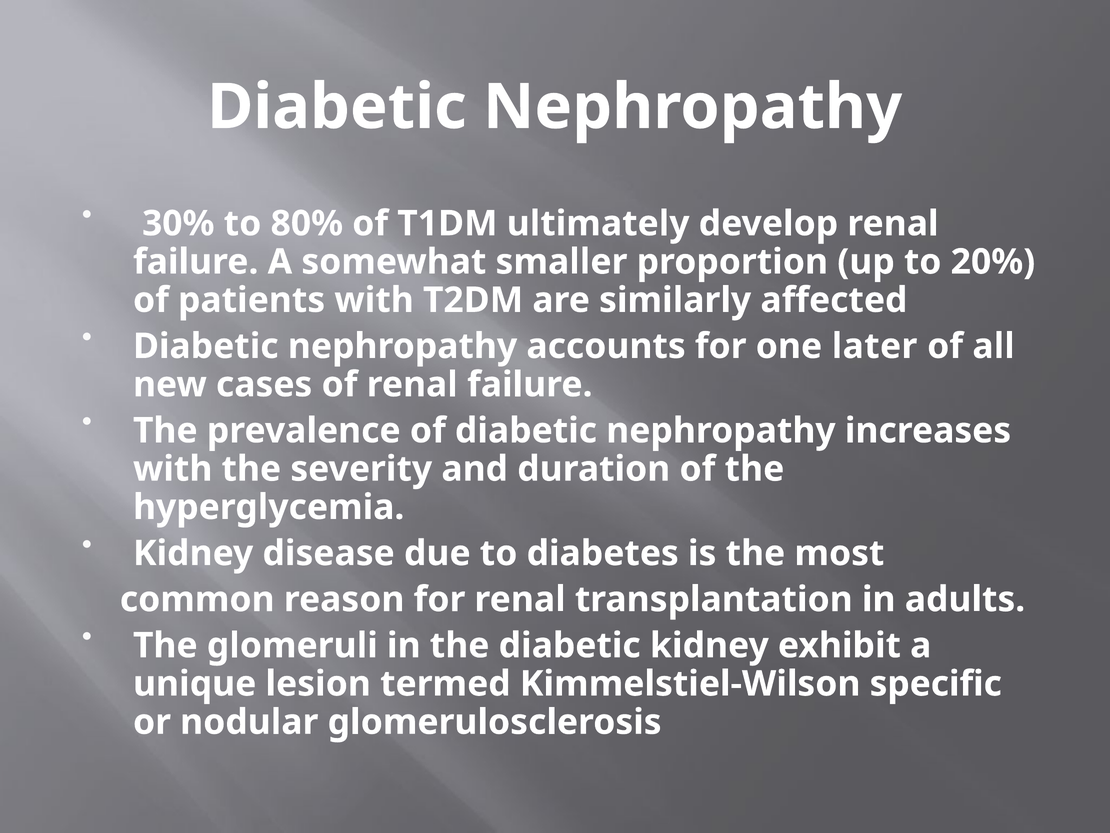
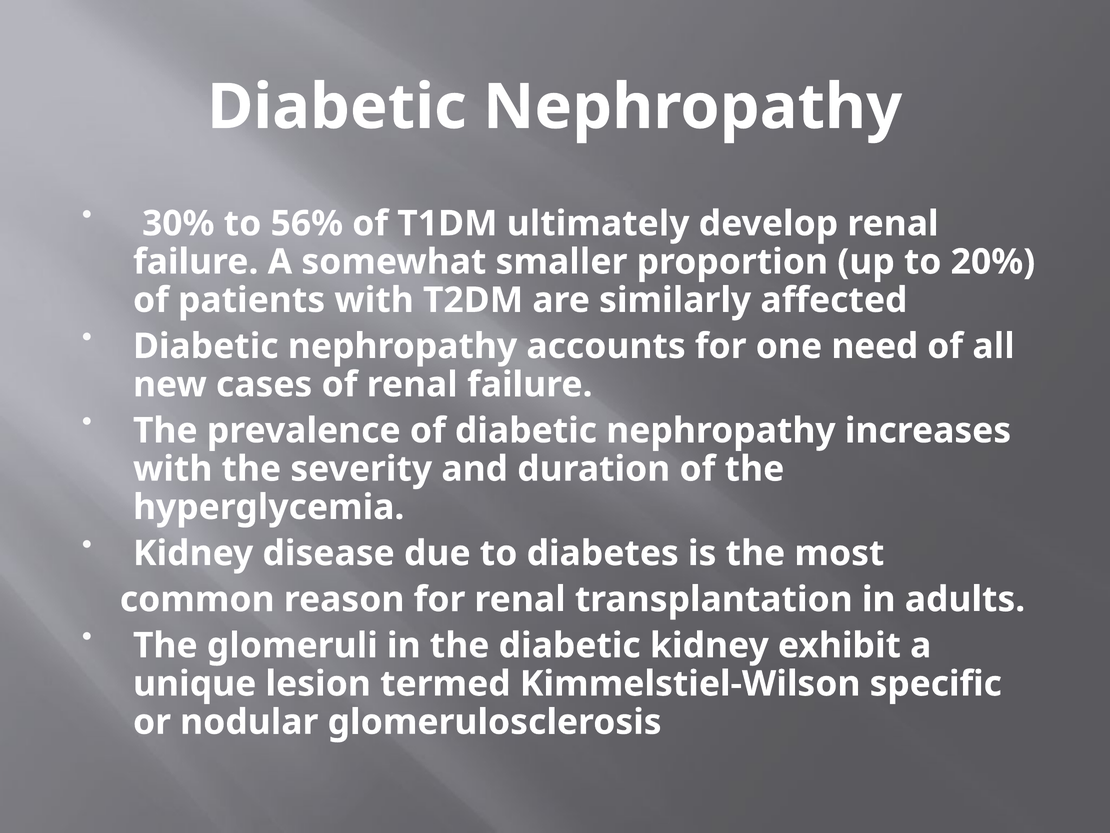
80%: 80% -> 56% (307, 223)
later: later -> need (875, 346)
